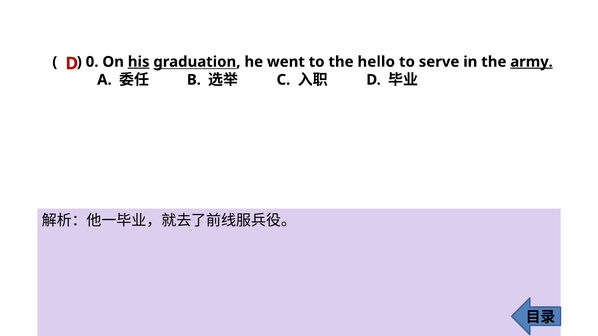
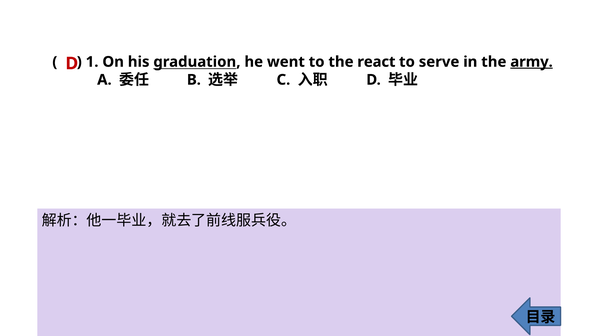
0: 0 -> 1 (92, 62)
his underline: present -> none (139, 62)
hello: hello -> react (376, 62)
